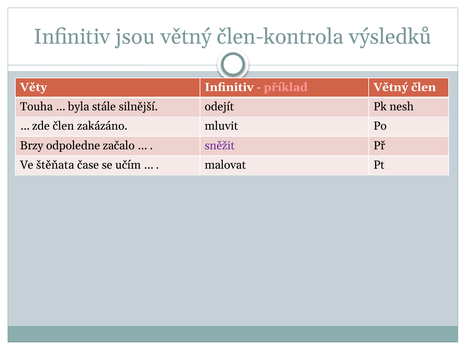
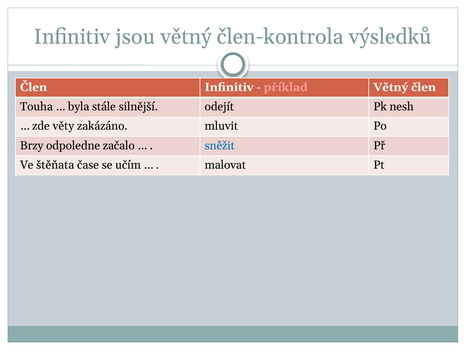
Věty: Věty -> Člen (34, 87)
zde člen: člen -> věty (63, 126)
sněžit colour: purple -> blue (220, 145)
